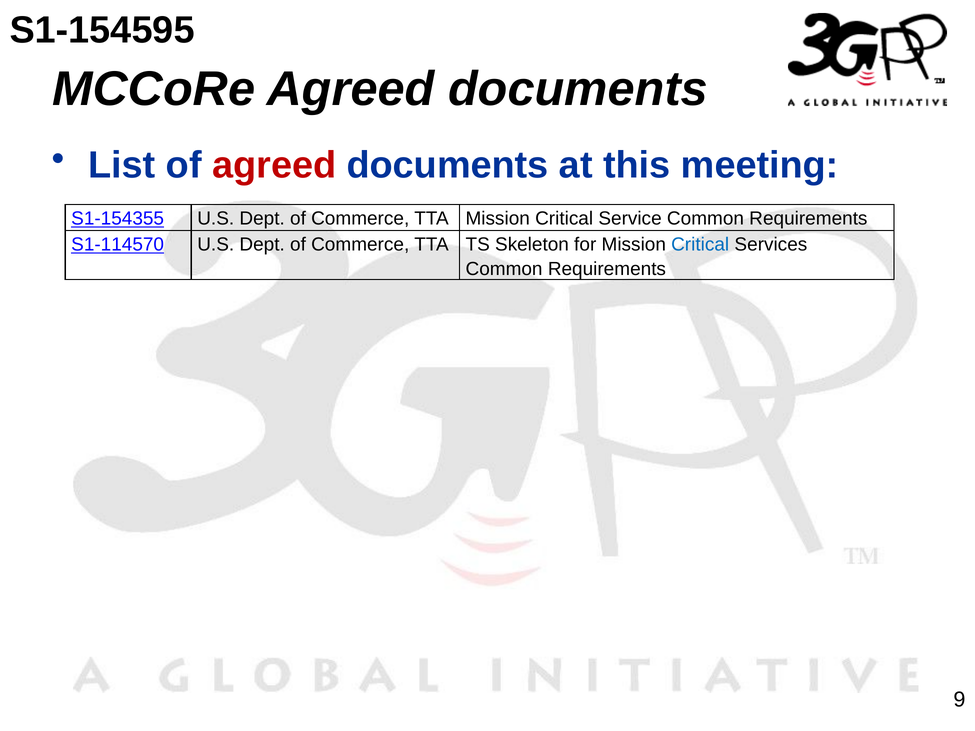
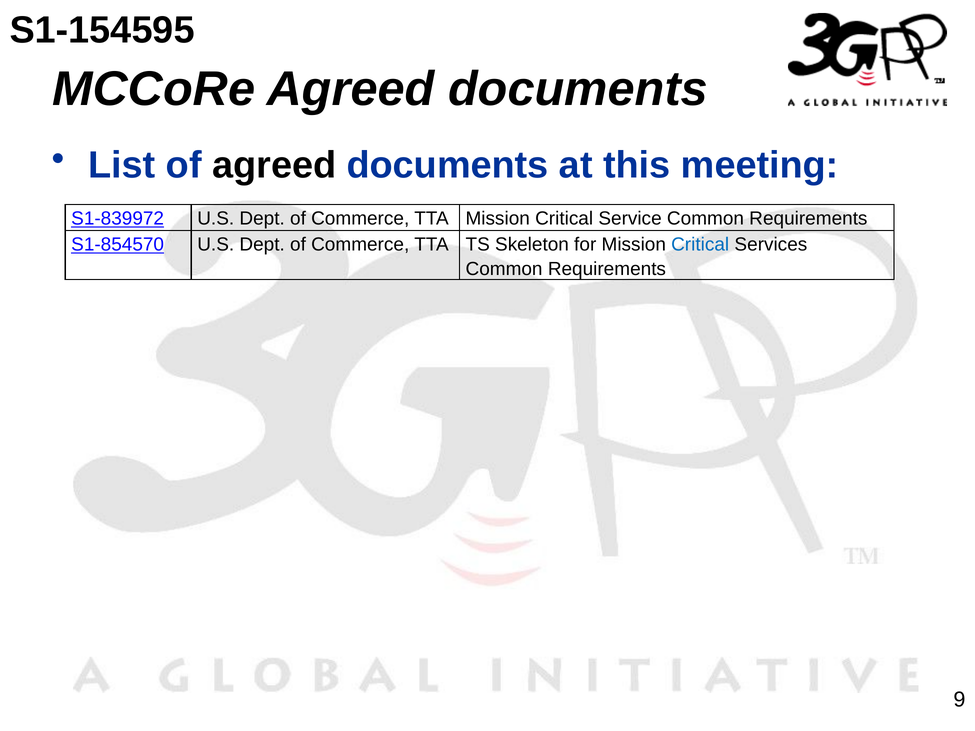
agreed colour: red -> black (274, 165)
S1-154355: S1-154355 -> S1-839972 (118, 219)
S1-114570: S1-114570 -> S1-854570 (118, 245)
